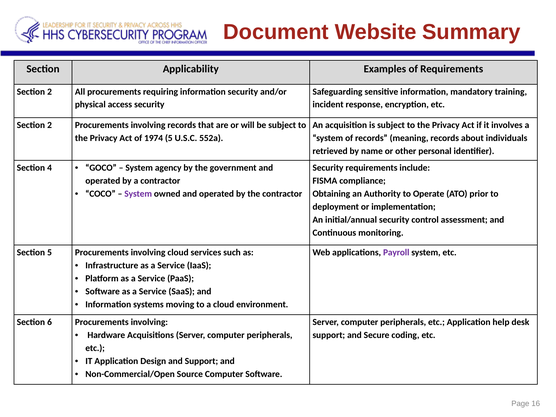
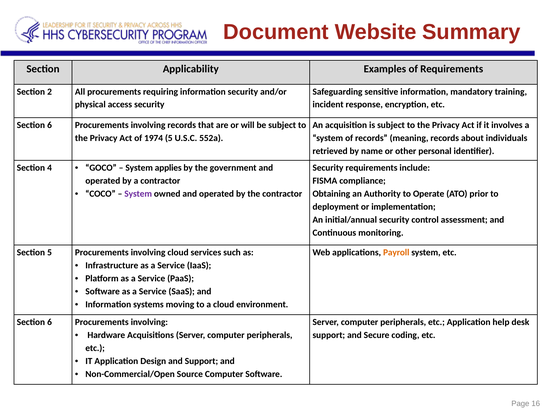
2: 2 -> 6 (50, 125)
agency: agency -> applies (168, 168)
Payroll colour: purple -> orange (396, 252)
